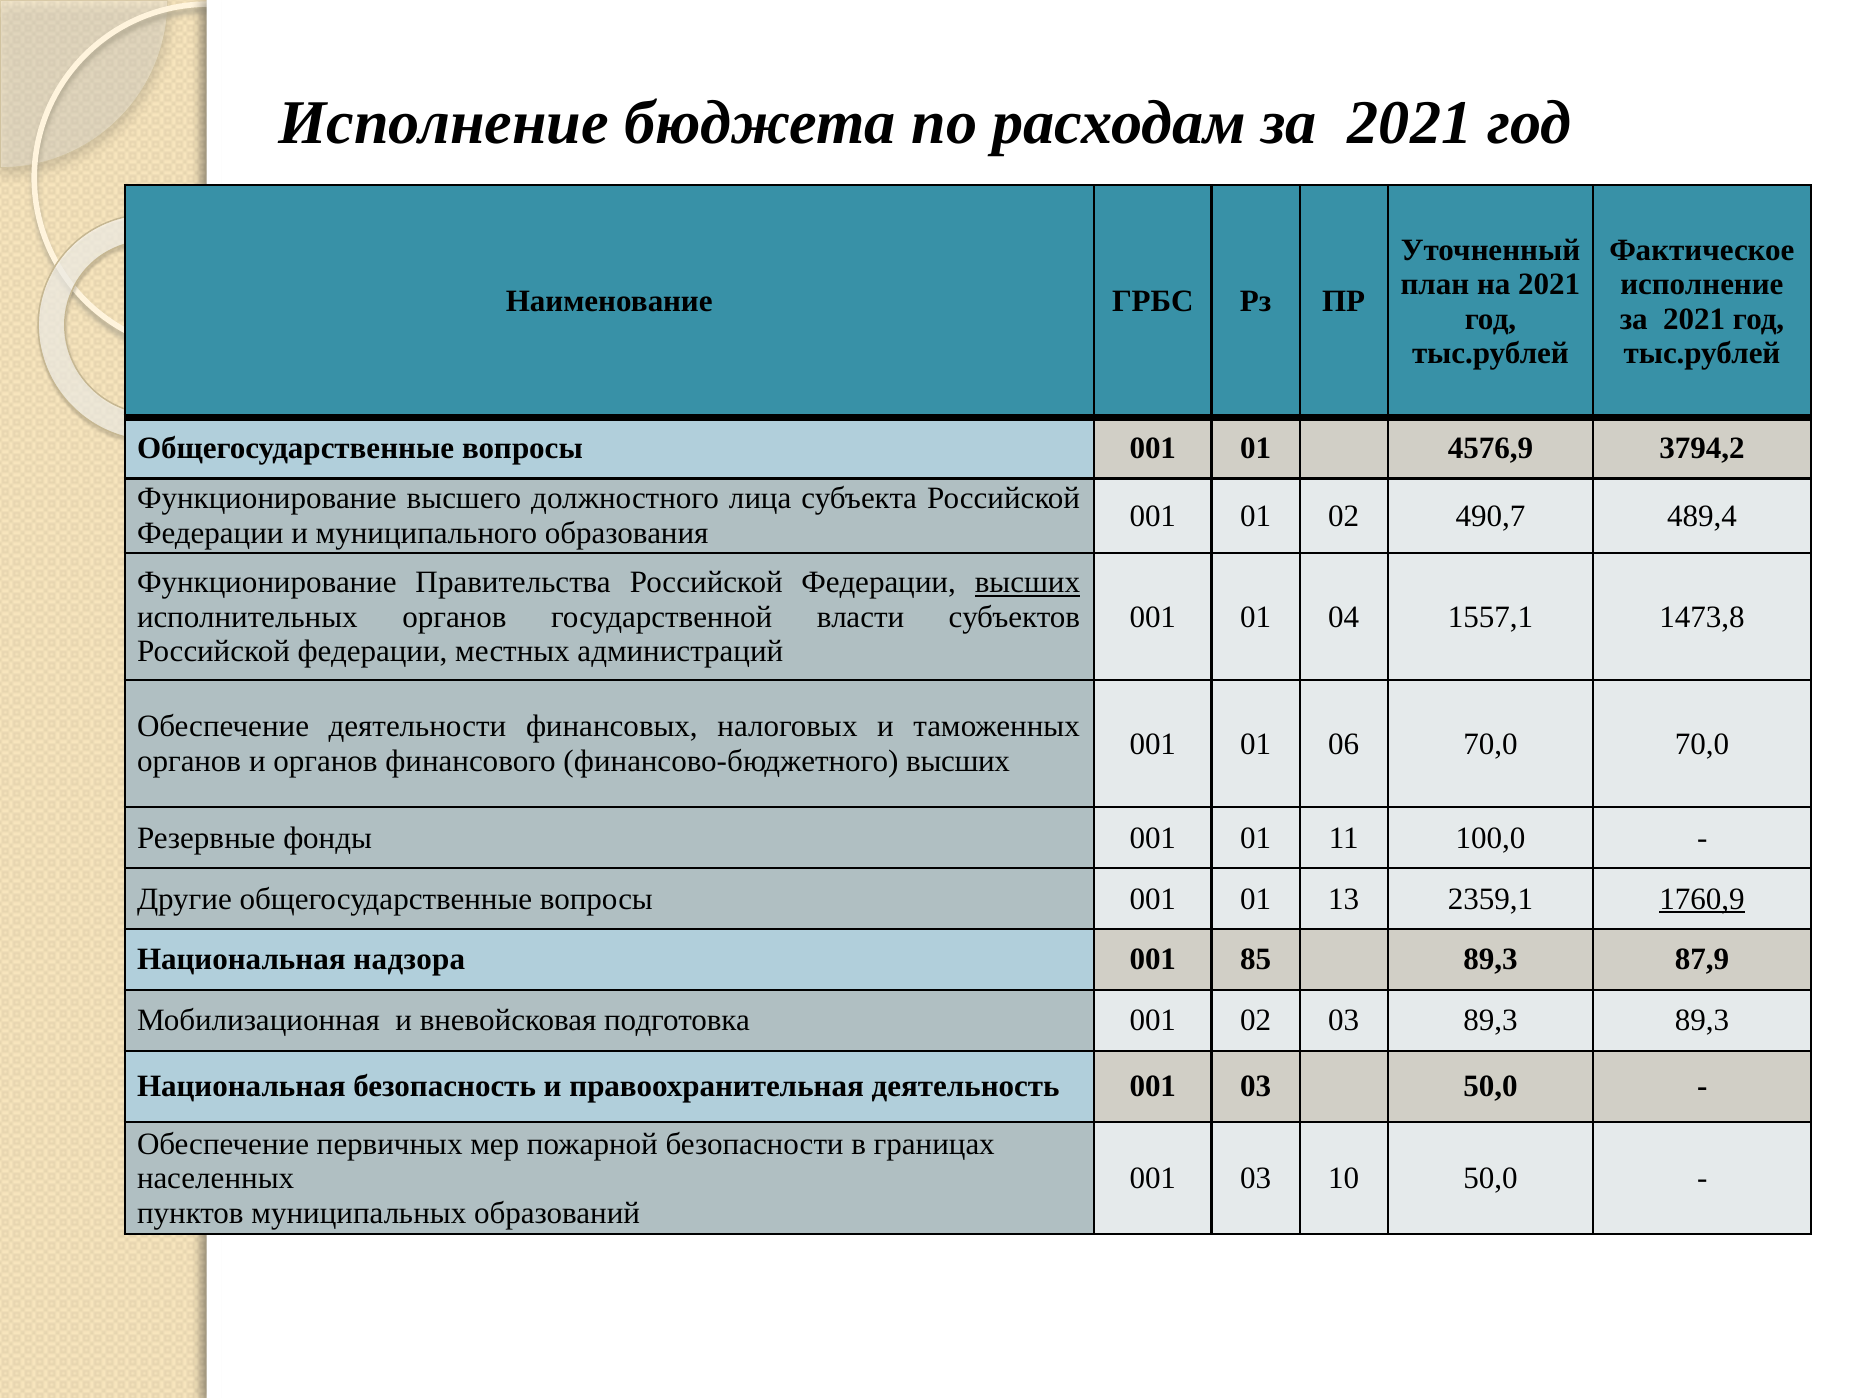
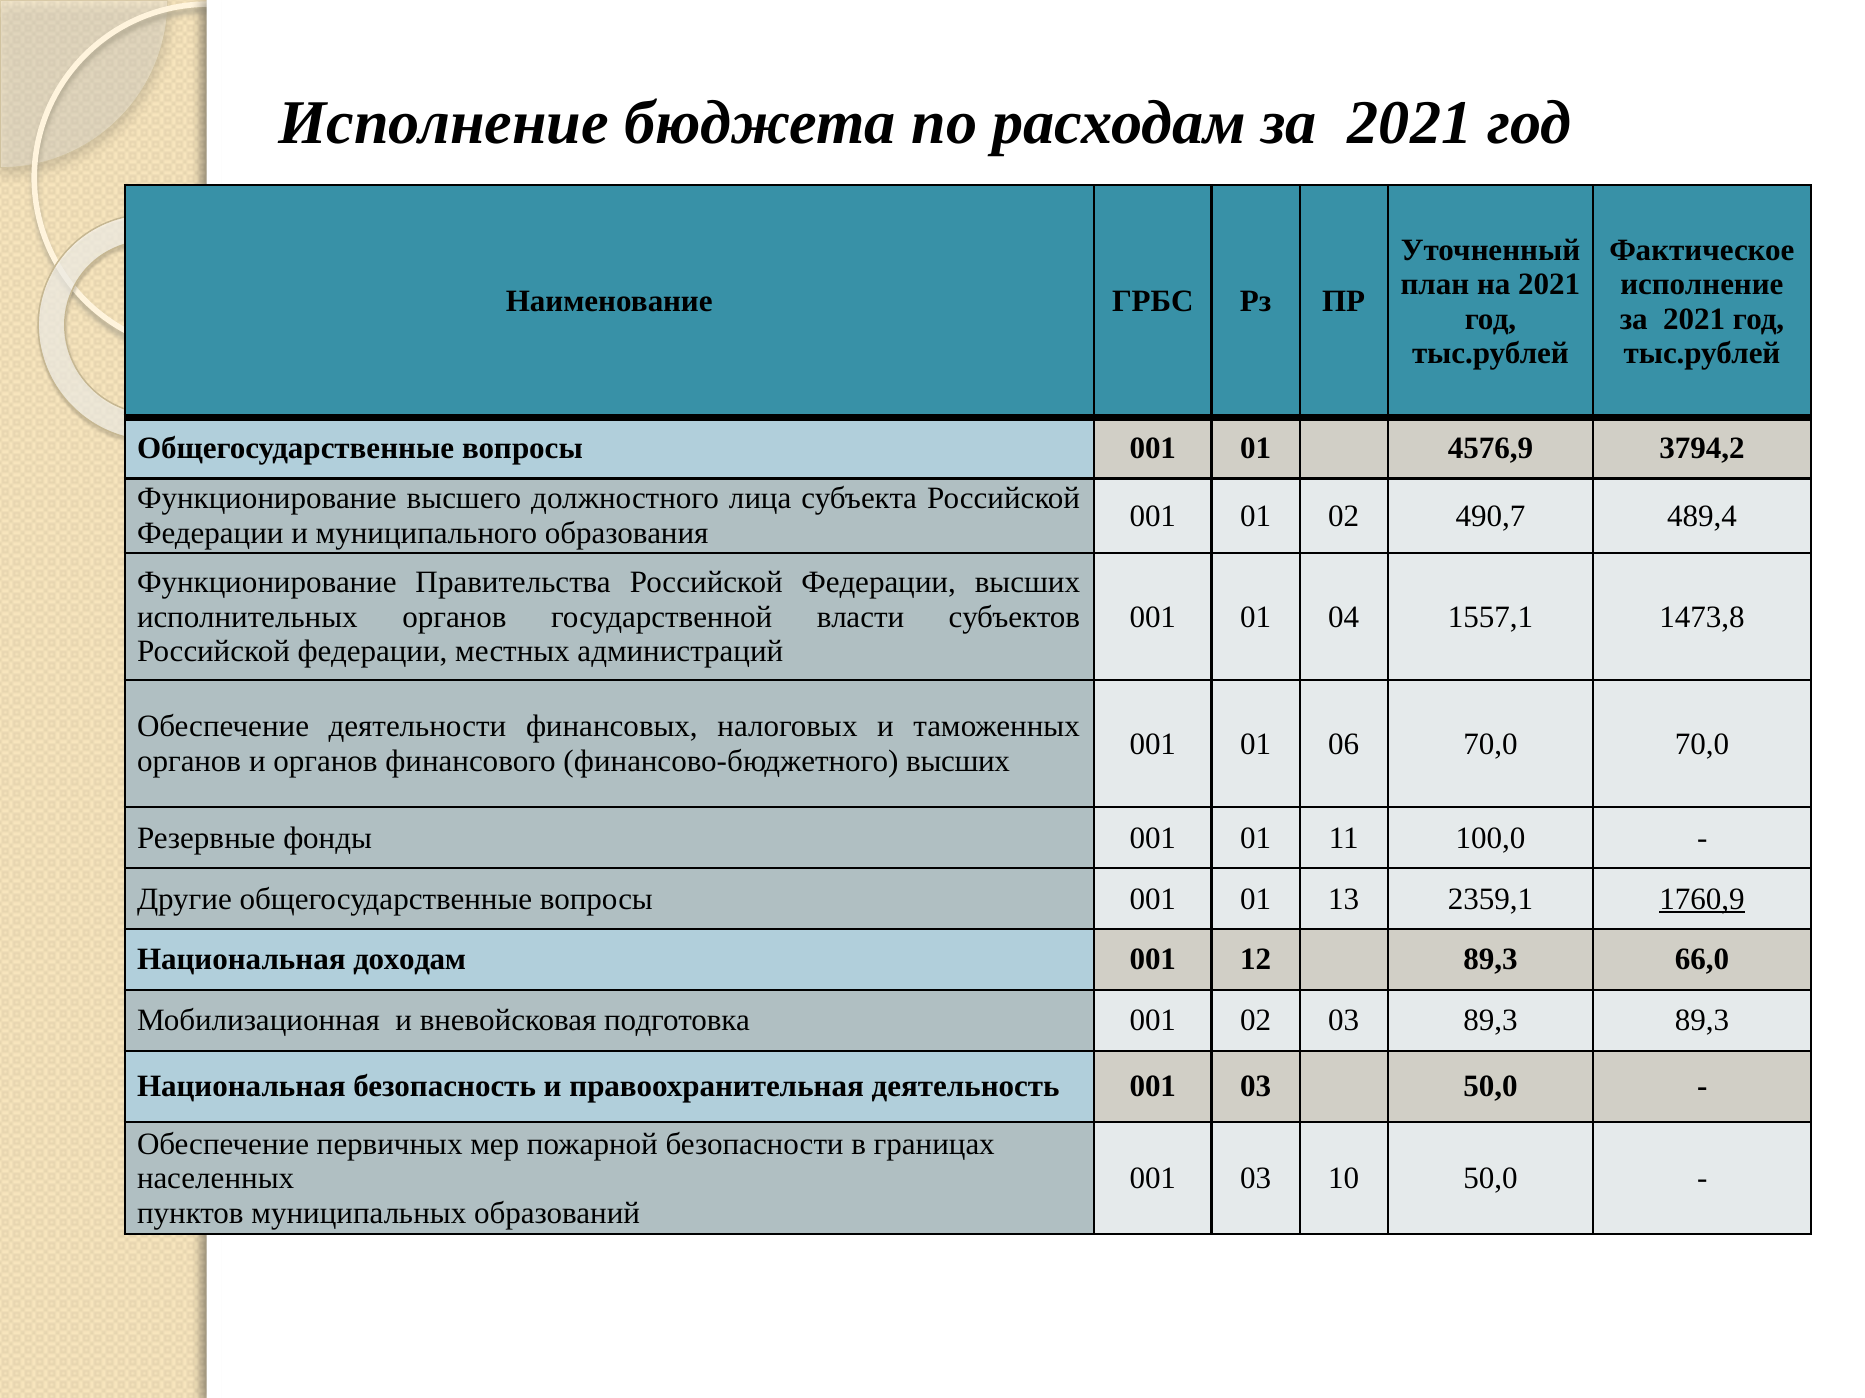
высших underline: present -> none (1027, 583)
надзора: надзора -> доходам (410, 960)
85: 85 -> 12 (1256, 960)
87,9: 87,9 -> 66,0 (1702, 960)
